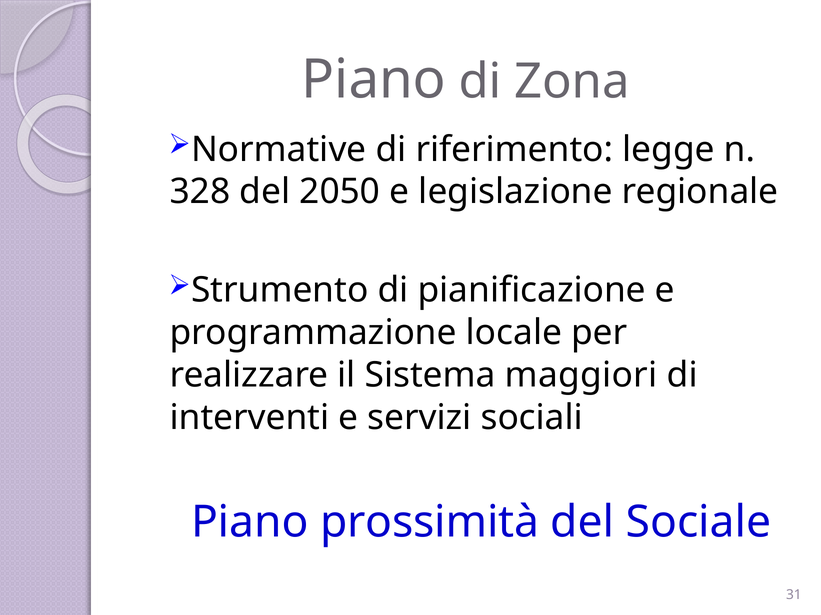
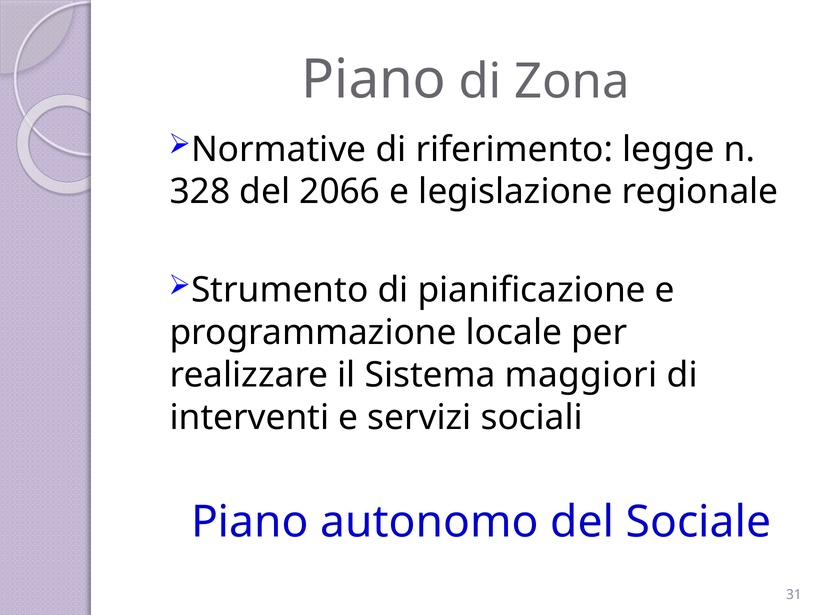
2050: 2050 -> 2066 (340, 192)
prossimità: prossimità -> autonomo (430, 523)
